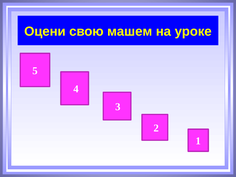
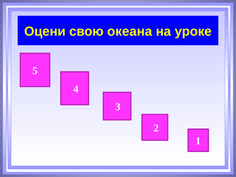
машем: машем -> океана (130, 31)
